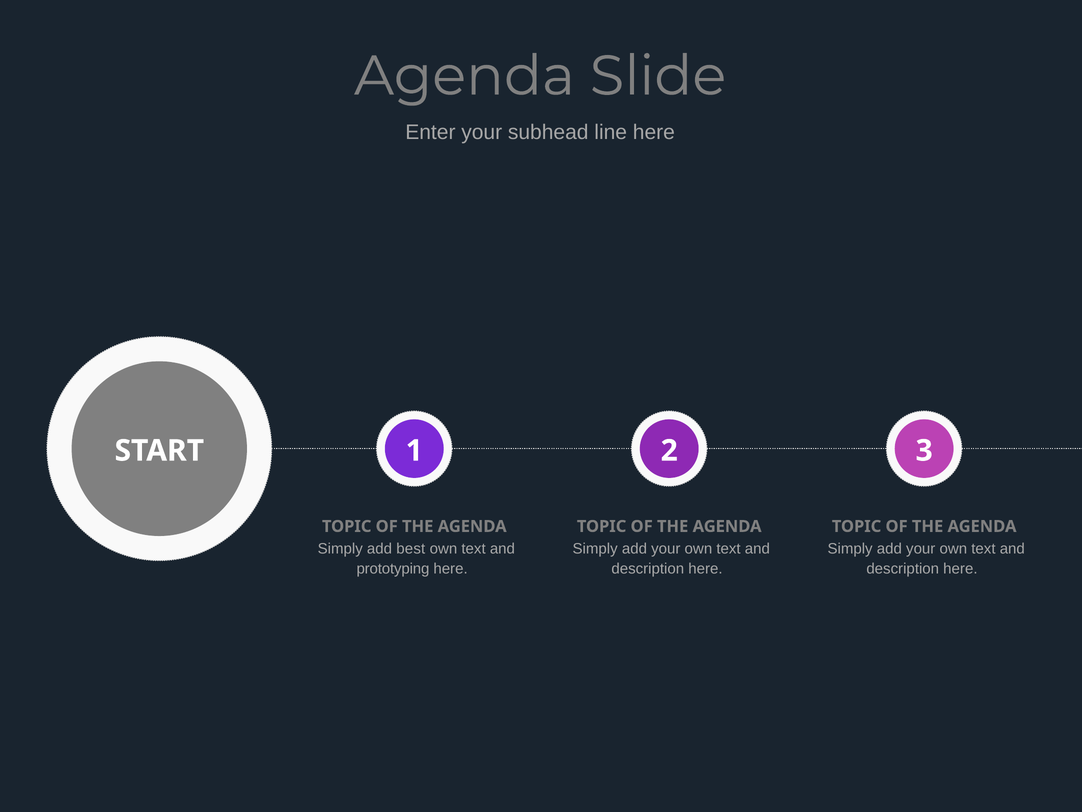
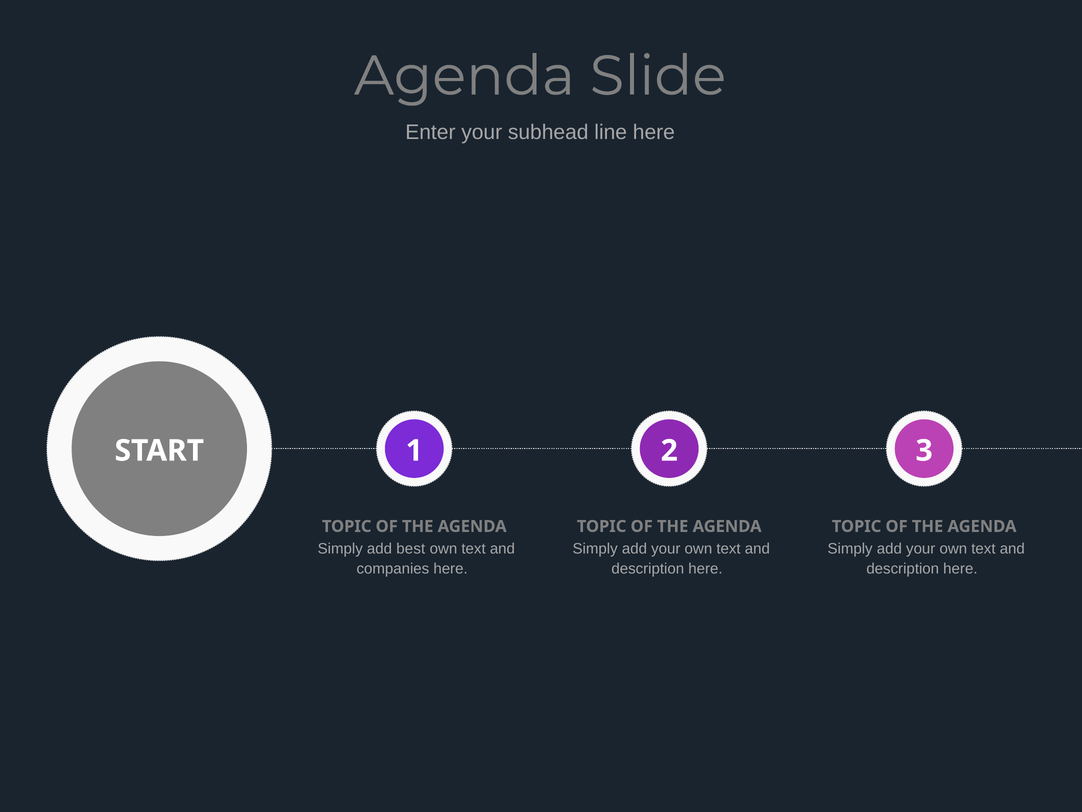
prototyping: prototyping -> companies (393, 569)
